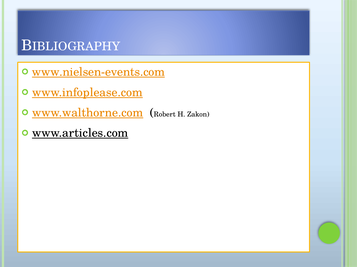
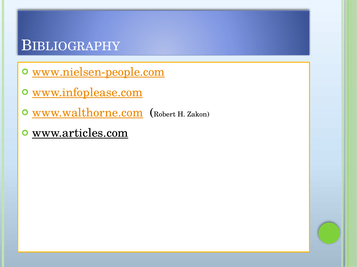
www.nielsen-events.com: www.nielsen-events.com -> www.nielsen-people.com (98, 72)
